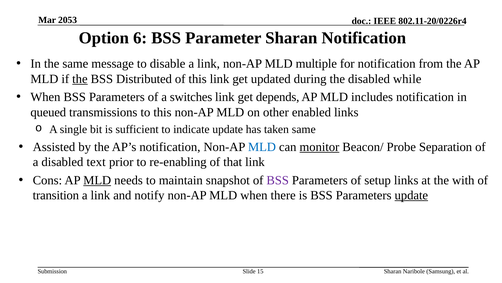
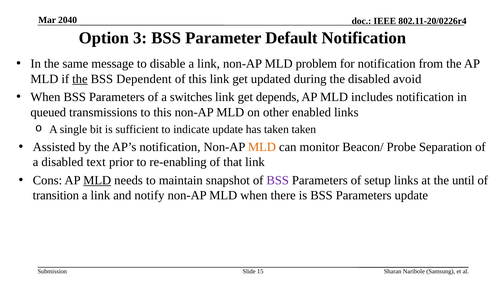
2053: 2053 -> 2040 (68, 20)
6: 6 -> 3 (140, 38)
Parameter Sharan: Sharan -> Default (291, 38)
multiple: multiple -> problem (316, 64)
Distributed: Distributed -> Dependent (144, 79)
while: while -> avoid (407, 79)
taken same: same -> taken (304, 129)
MLD colour: blue -> orange (262, 147)
monitor underline: present -> none (319, 147)
with: with -> until (463, 180)
update underline: present -> none (411, 195)
